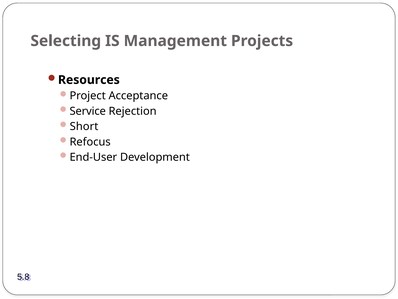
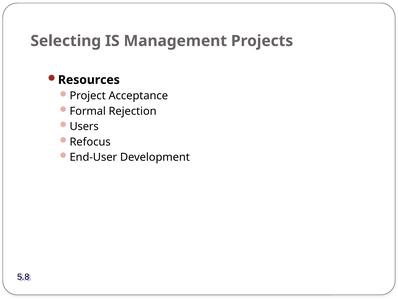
Service: Service -> Formal (88, 111)
Short: Short -> Users (84, 126)
